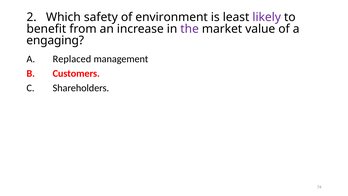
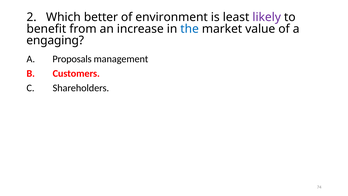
safety: safety -> better (101, 17)
the colour: purple -> blue (190, 29)
Replaced: Replaced -> Proposals (72, 59)
